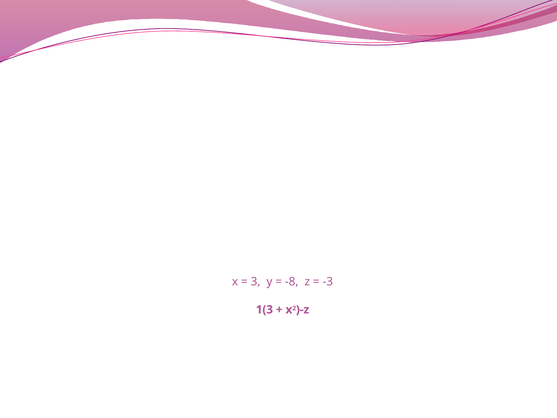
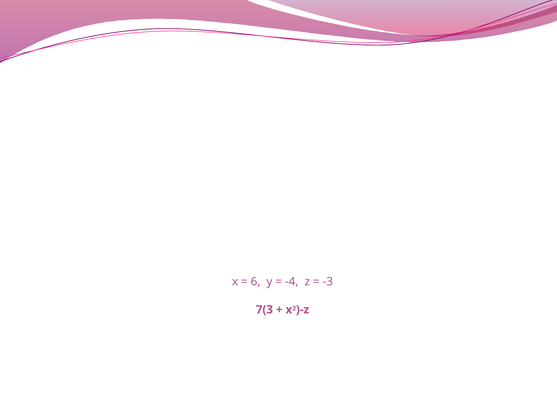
3: 3 -> 6 (256, 282)
-8: -8 -> -4 (292, 282)
1(3: 1(3 -> 7(3 (264, 309)
